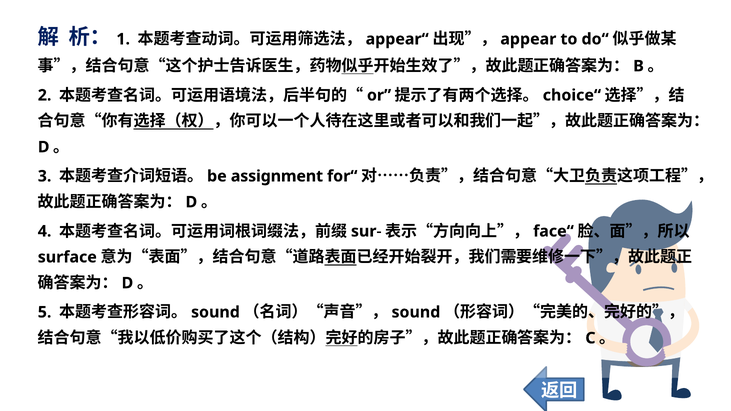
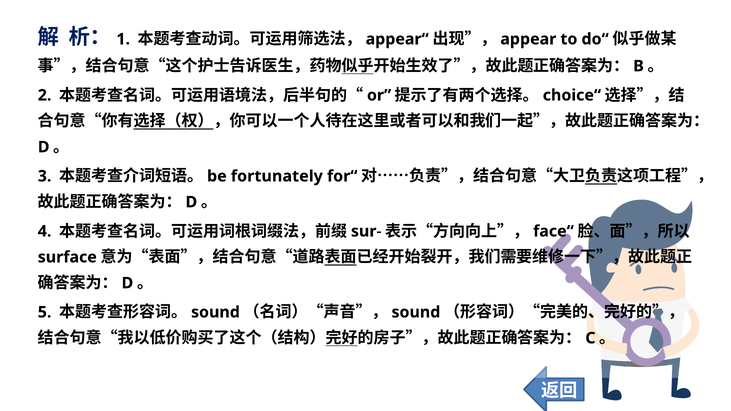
assignment: assignment -> fortunately (277, 176)
